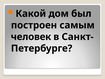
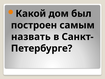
человек: человек -> назвать (31, 37)
